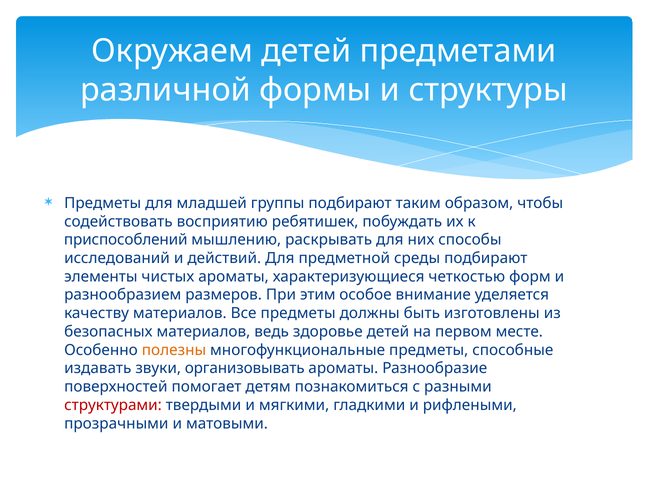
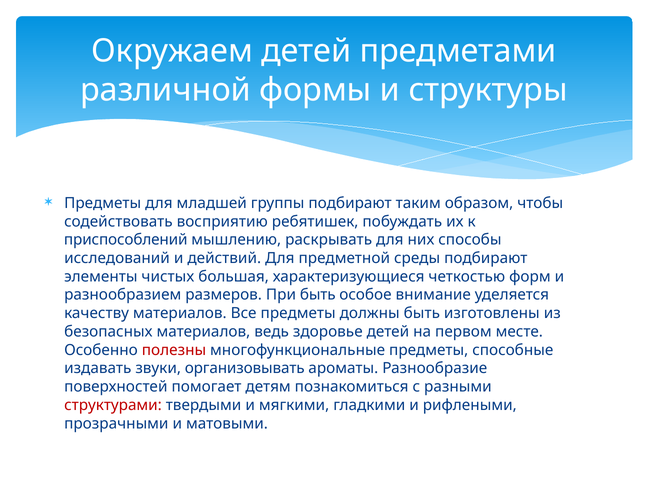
чистых ароматы: ароматы -> большая (234, 277)
При этим: этим -> быть (318, 295)
полезны colour: orange -> red (174, 350)
